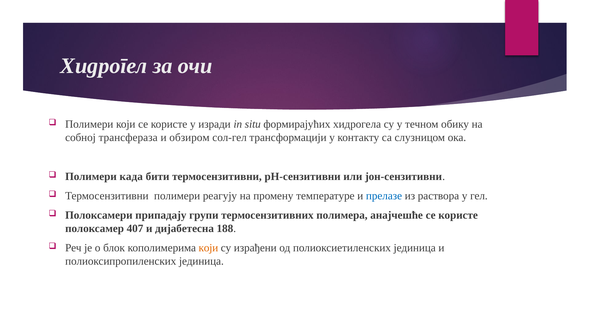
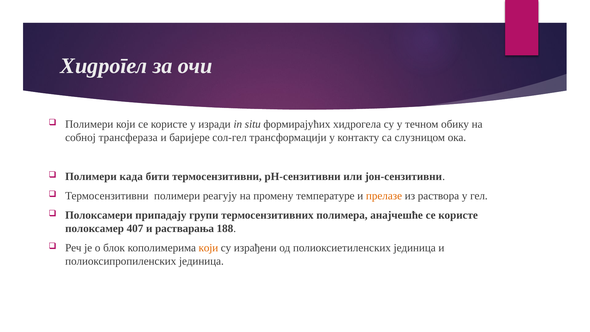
обзиром: обзиром -> баријере (190, 137)
прелазе colour: blue -> orange (384, 196)
дијабетесна: дијабетесна -> растварања (185, 228)
